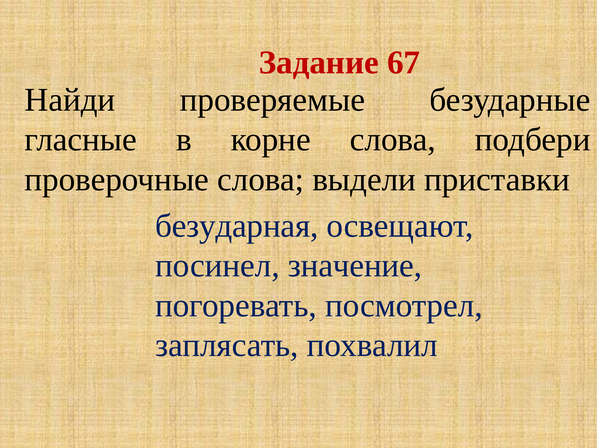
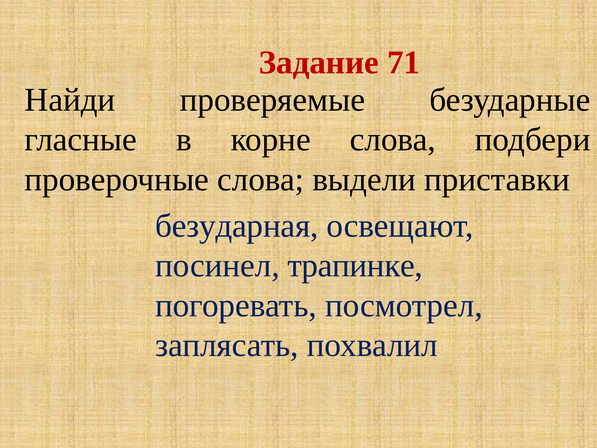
67: 67 -> 71 (404, 62)
значение: значение -> трапинке (355, 265)
